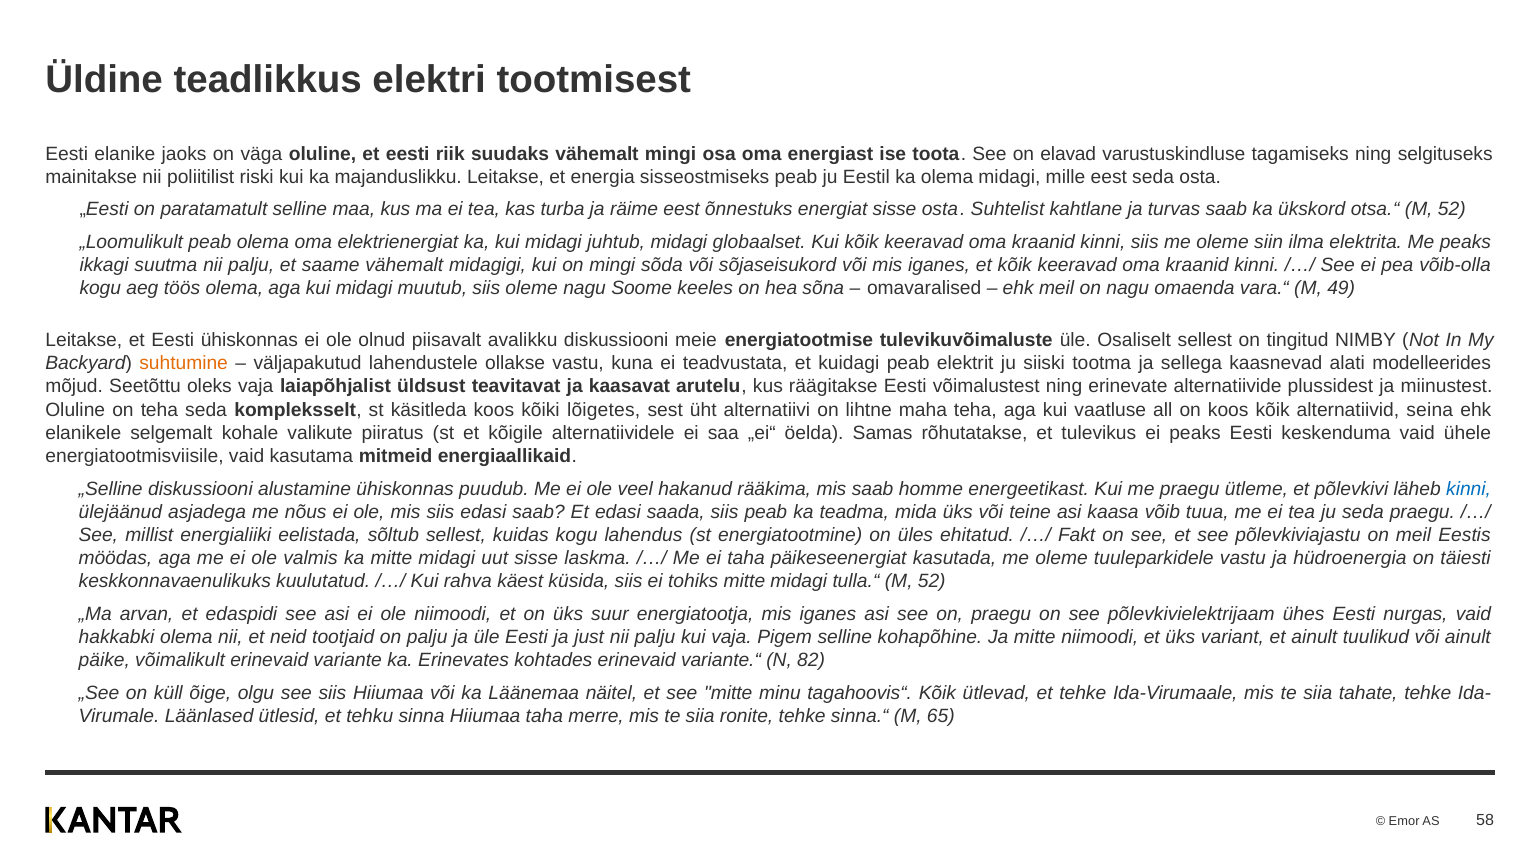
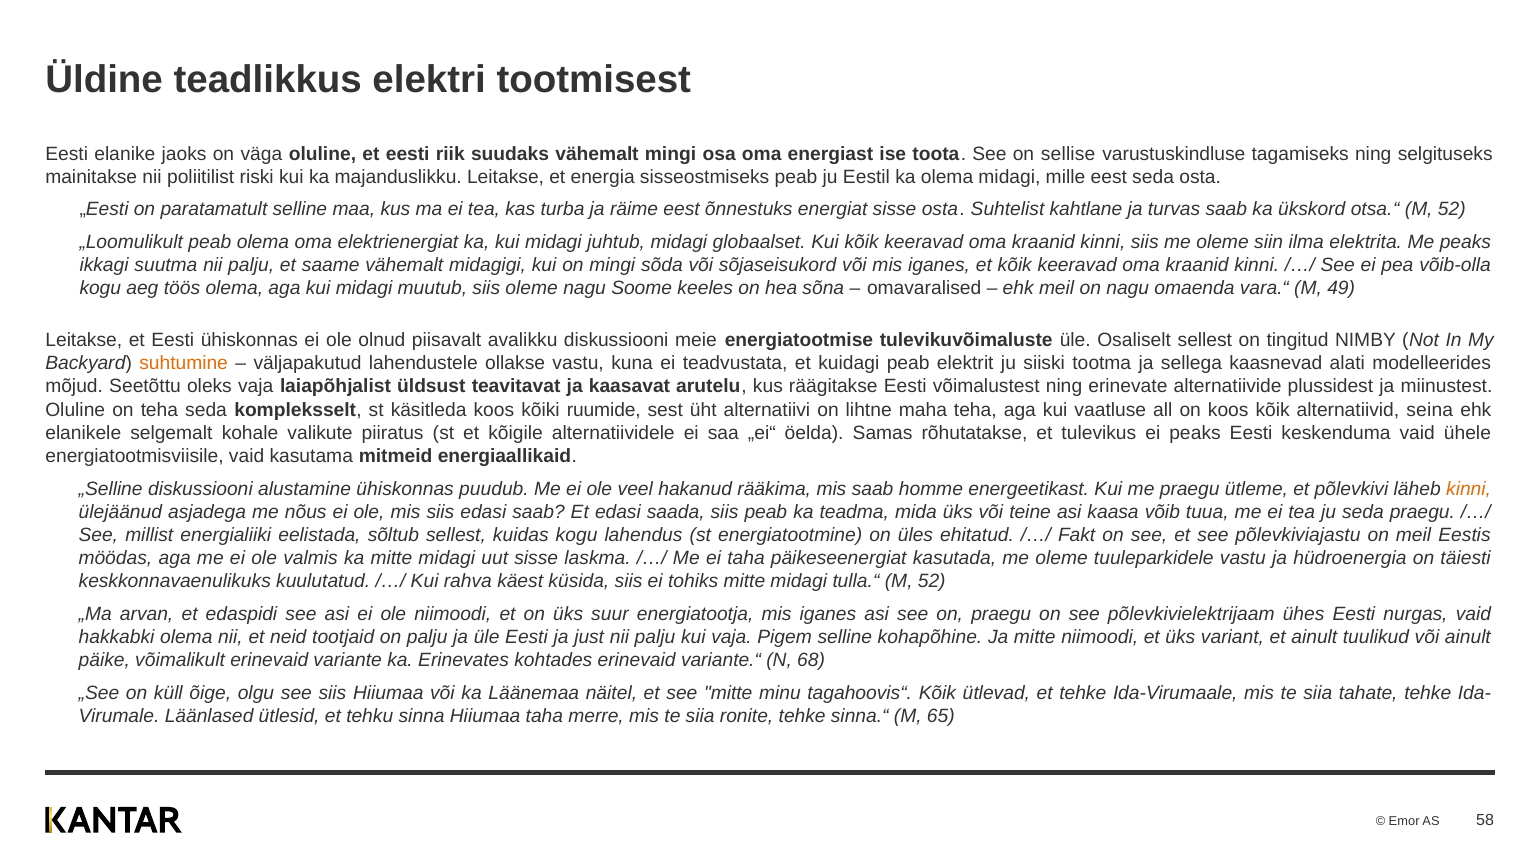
elavad: elavad -> sellise (1068, 154)
lõigetes: lõigetes -> ruumide (604, 410)
kinni colour: blue -> orange (1469, 489)
82: 82 -> 68 (811, 660)
